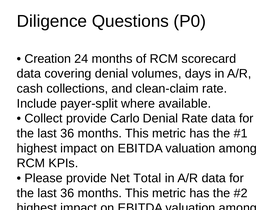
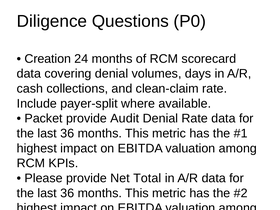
Collect: Collect -> Packet (44, 118)
Carlo: Carlo -> Audit (125, 118)
